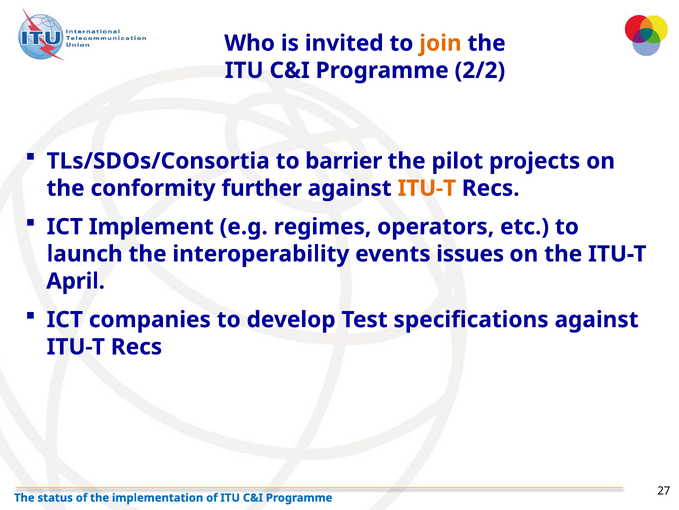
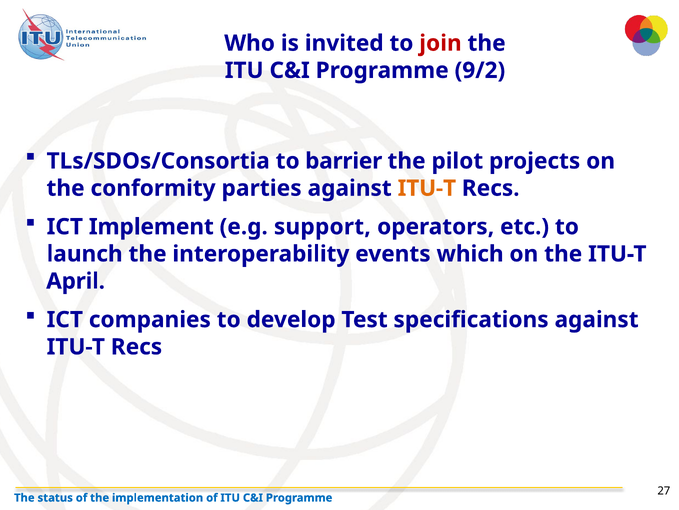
join colour: orange -> red (440, 43)
2/2: 2/2 -> 9/2 (480, 70)
further: further -> parties (262, 188)
regimes: regimes -> support (322, 226)
issues: issues -> which (470, 254)
